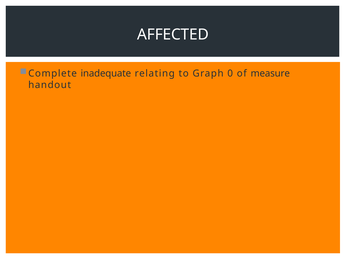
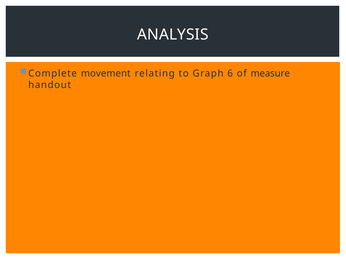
AFFECTED: AFFECTED -> ANALYSIS (173, 34)
inadequate: inadequate -> movement (106, 73)
0: 0 -> 6 (230, 73)
